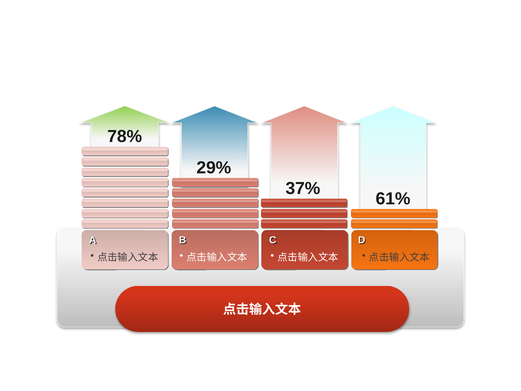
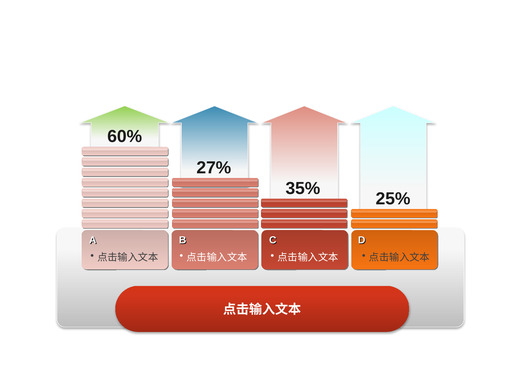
78%: 78% -> 60% (125, 136)
29%: 29% -> 27% (214, 168)
37%: 37% -> 35% (303, 188)
61%: 61% -> 25% (393, 199)
